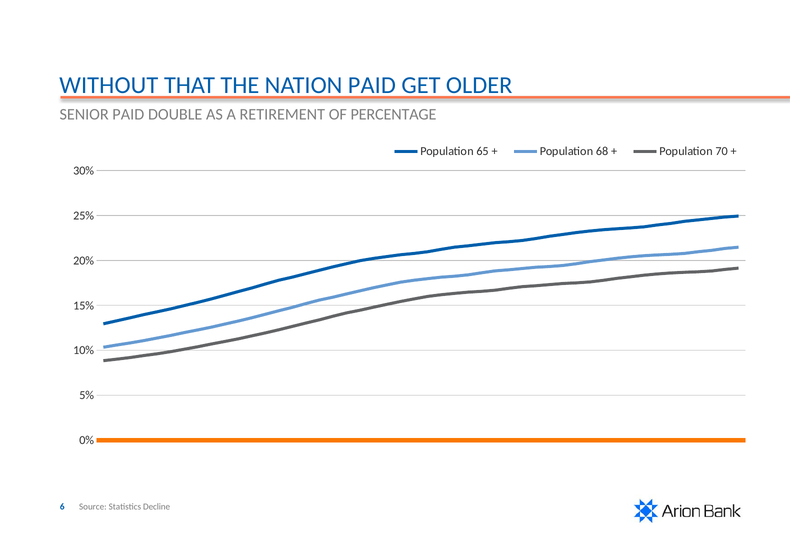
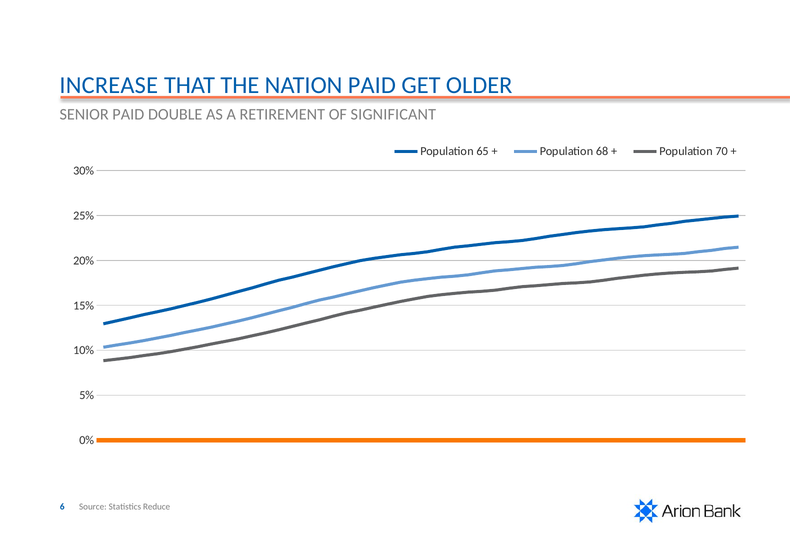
WITHOUT: WITHOUT -> INCREASE (109, 85)
PERCENTAGE: PERCENTAGE -> SIGNIFICANT (393, 114)
Decline: Decline -> Reduce (157, 507)
